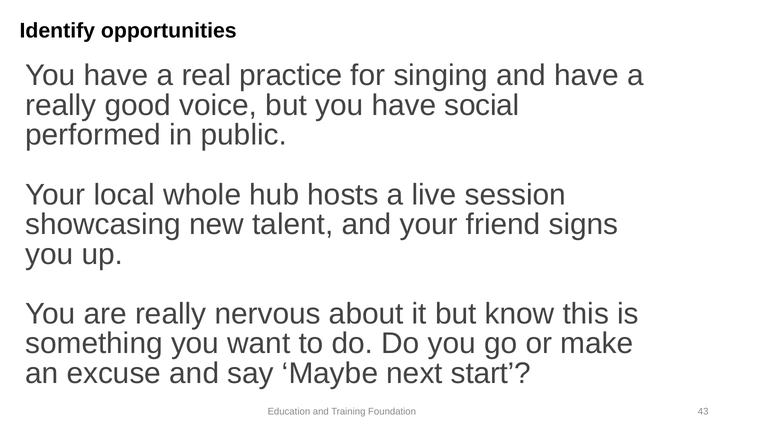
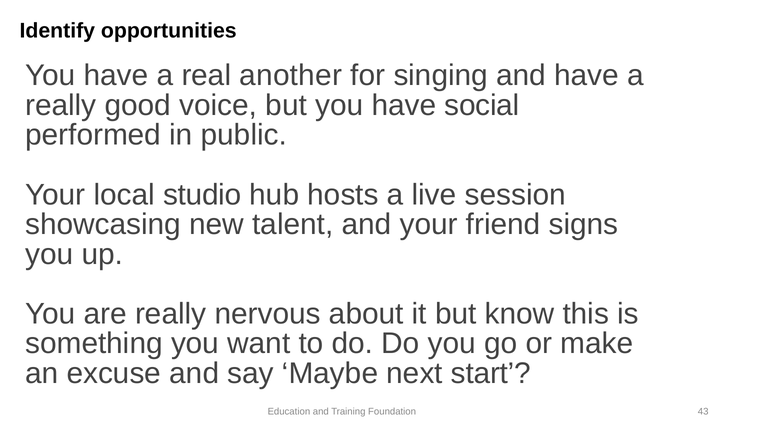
practice: practice -> another (291, 76)
whole: whole -> studio (202, 195)
